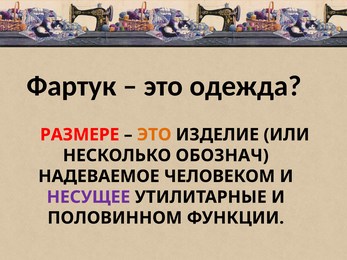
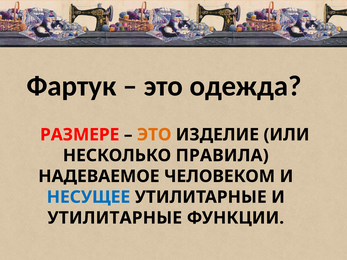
ОБОЗНАЧ: ОБОЗНАЧ -> ПРАВИЛА (222, 156)
НЕСУЩЕЕ colour: purple -> blue (88, 197)
ПОЛОВИННОМ: ПОЛОВИННОМ -> УТИЛИТАРНЫЕ (115, 218)
